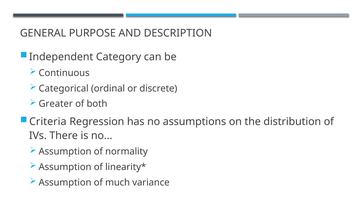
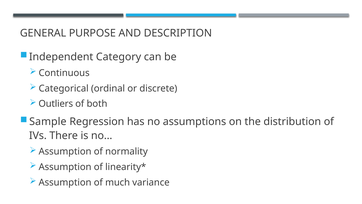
Greater: Greater -> Outliers (56, 104)
Criteria: Criteria -> Sample (48, 121)
